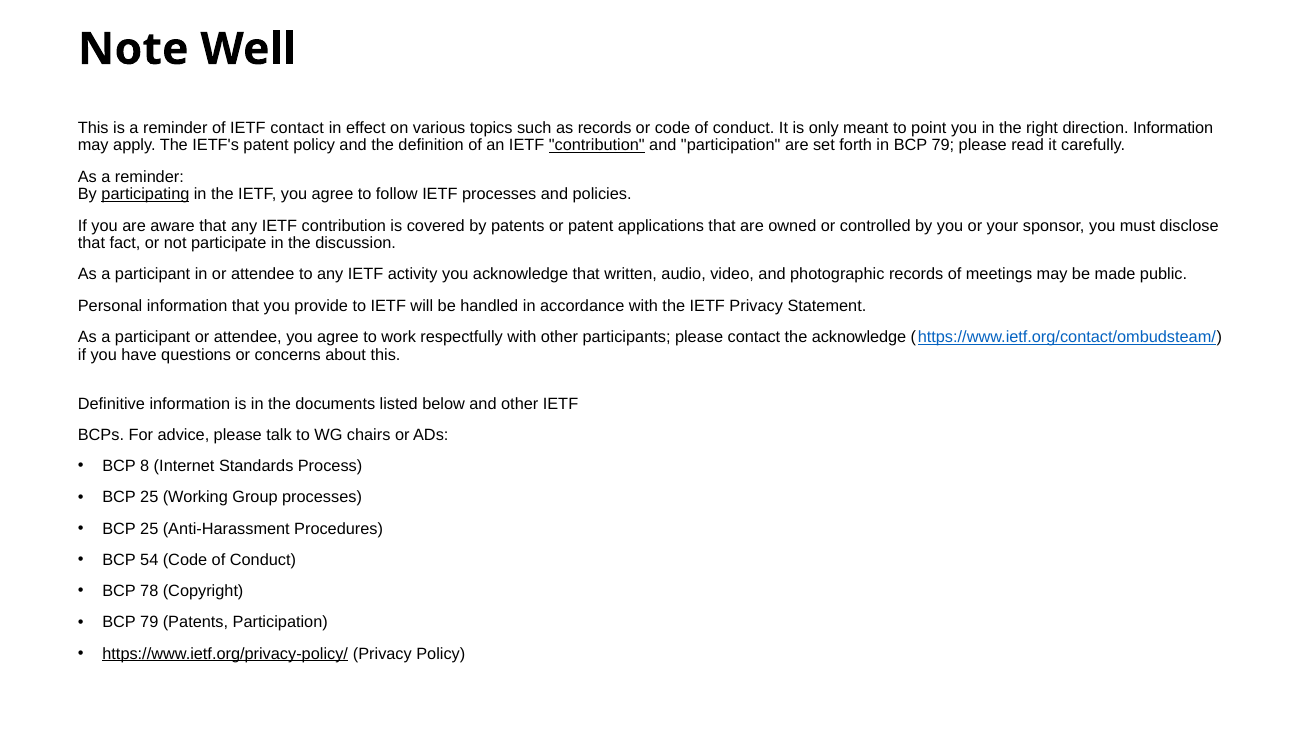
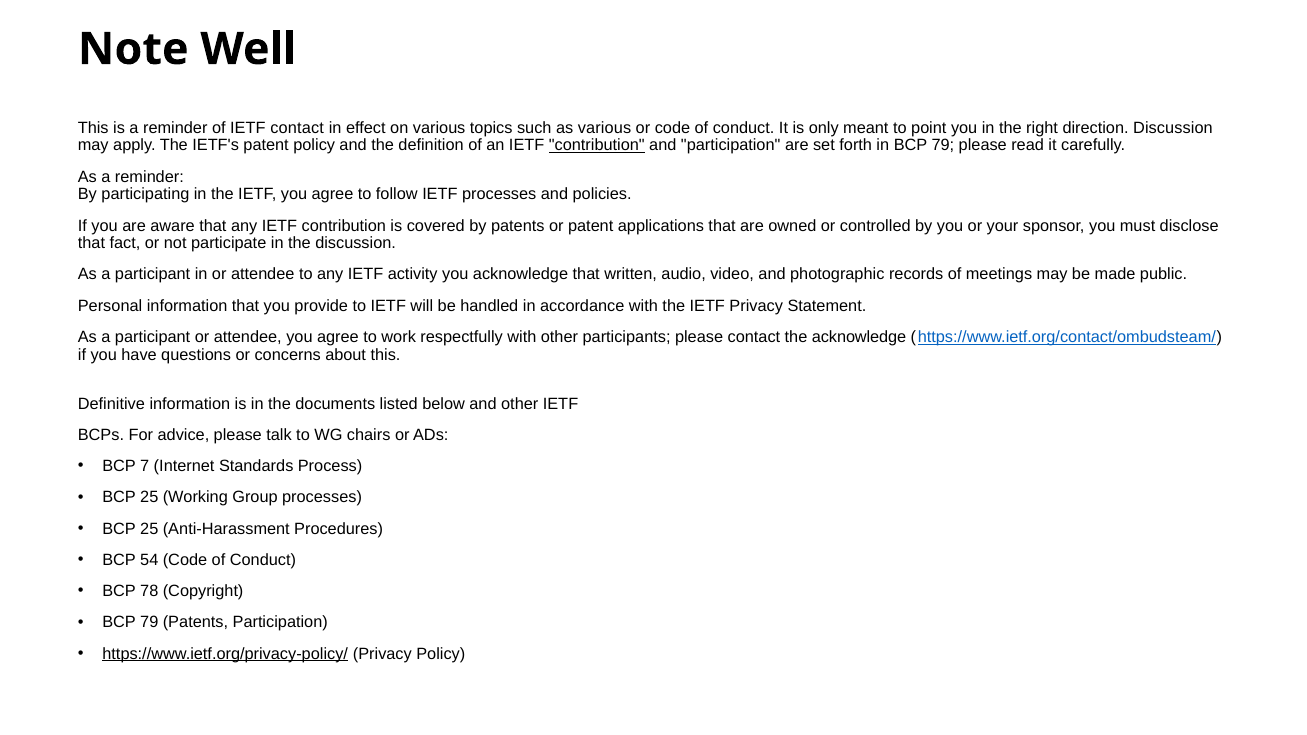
as records: records -> various (605, 128)
direction Information: Information -> Discussion (1173, 128)
participating underline: present -> none (145, 195)
8: 8 -> 7 (145, 466)
